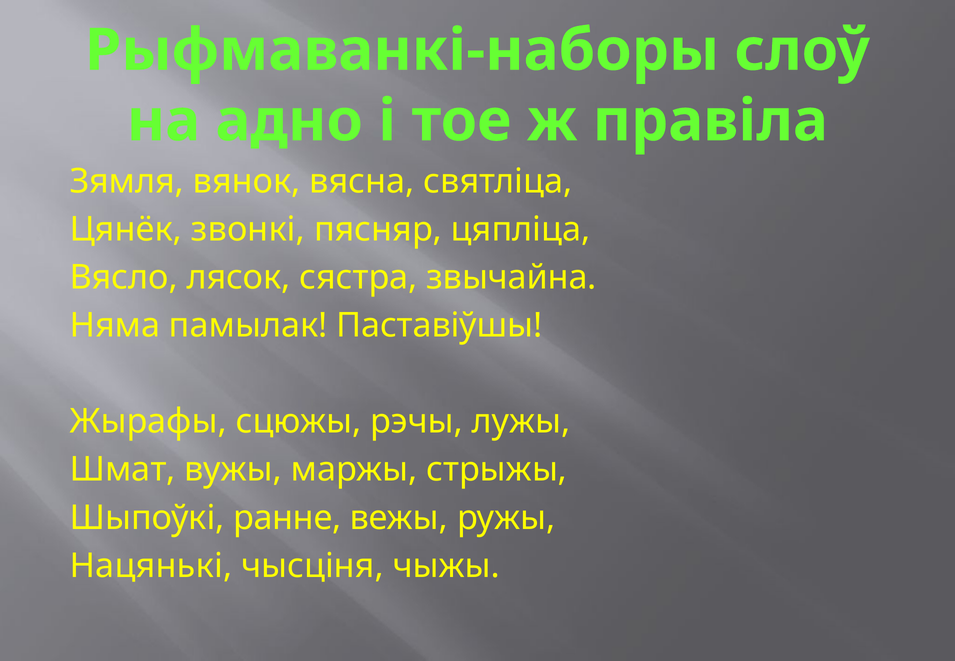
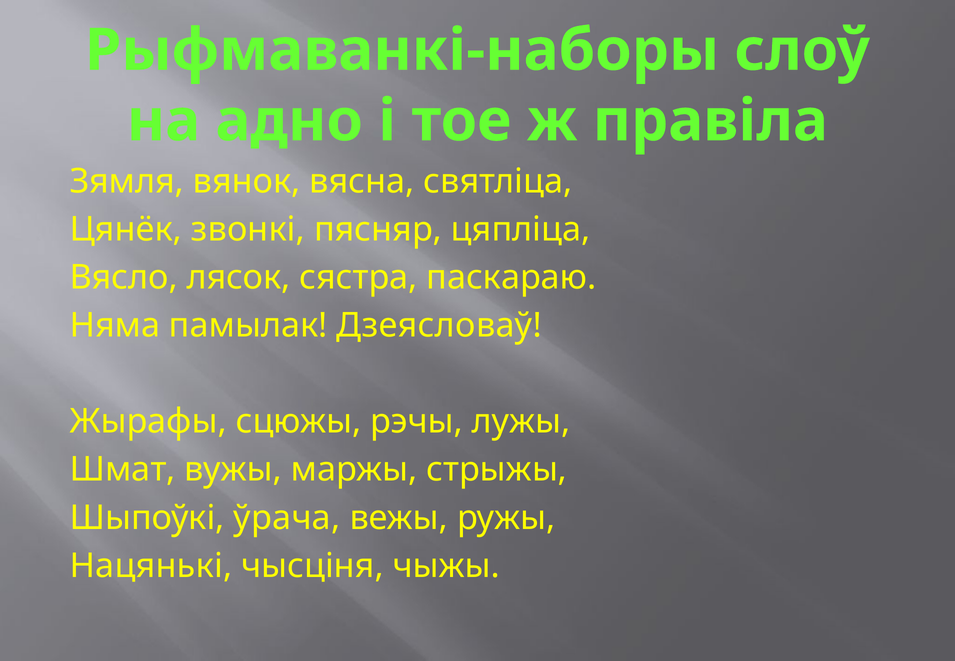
звычайна: звычайна -> паскараю (511, 278)
Паставіўшы: Паставіўшы -> Дзеясловаў (439, 326)
ранне: ранне -> ўрача (287, 518)
